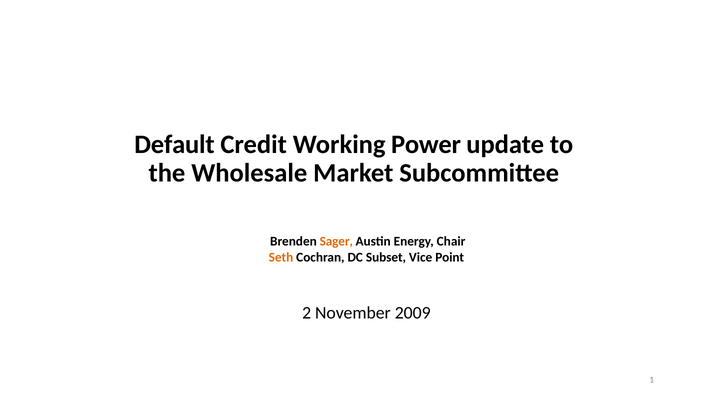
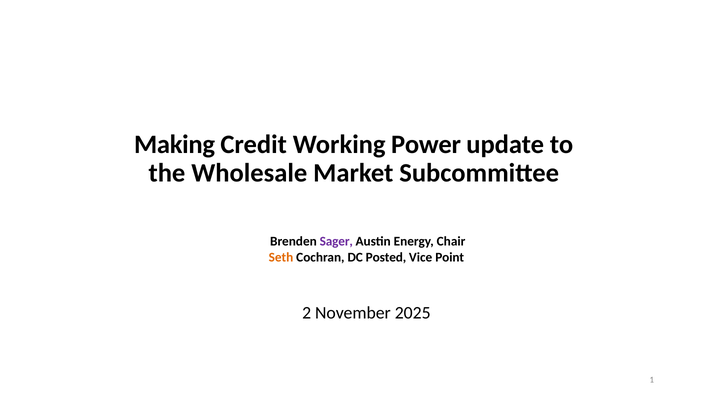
Default: Default -> Making (175, 144)
Sager colour: orange -> purple (336, 242)
Subset: Subset -> Posted (386, 258)
2009: 2009 -> 2025 (413, 313)
